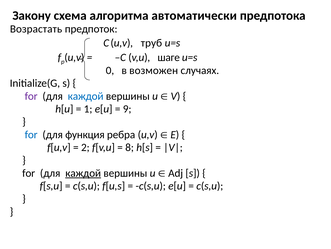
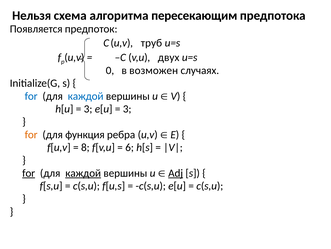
Закону: Закону -> Нельзя (32, 16)
автоматически: автоматически -> пересекающим (194, 16)
Возрастать: Возрастать -> Появляется (36, 29)
шаге: шаге -> двух (169, 57)
for colour: purple -> blue (31, 96)
1: 1 -> 3 (88, 109)
9: 9 -> 3 (127, 109)
for colour: blue -> orange (31, 134)
2: 2 -> 8 (85, 147)
8: 8 -> 6 (130, 147)
for underline: none -> present (29, 173)
Adj underline: none -> present (176, 173)
